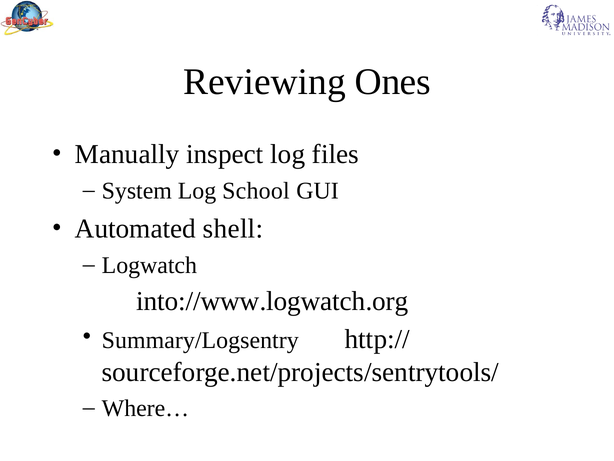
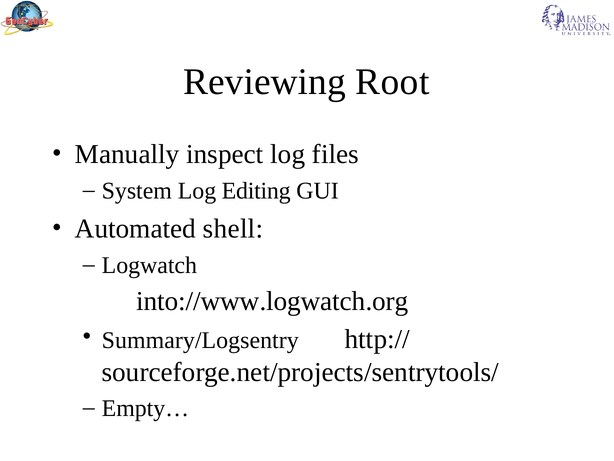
Ones: Ones -> Root (392, 82)
School: School -> Editing (256, 191)
Where…: Where… -> Empty… (145, 408)
